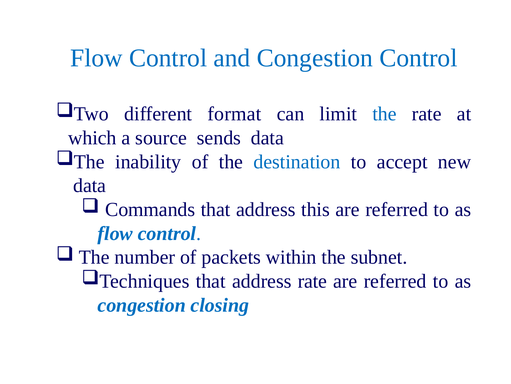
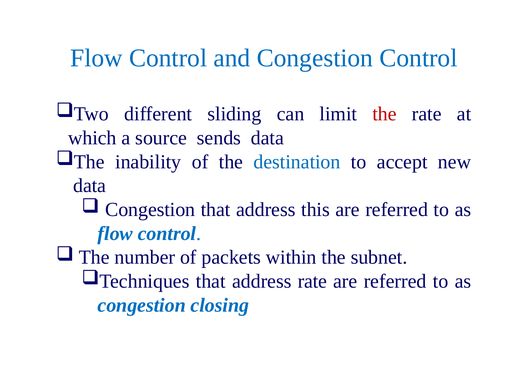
format: format -> sliding (234, 114)
the colour: blue -> red (384, 114)
Commands: Commands -> Congestion (150, 209)
